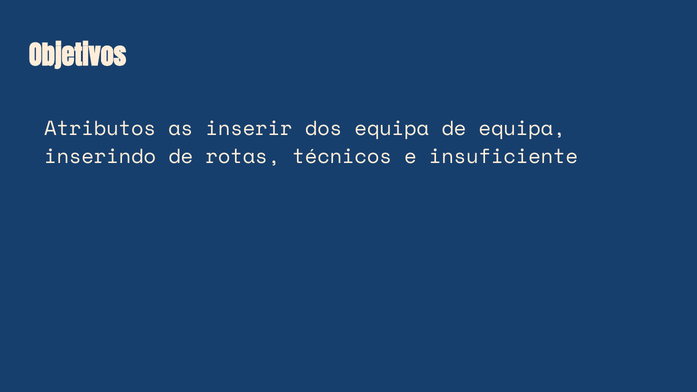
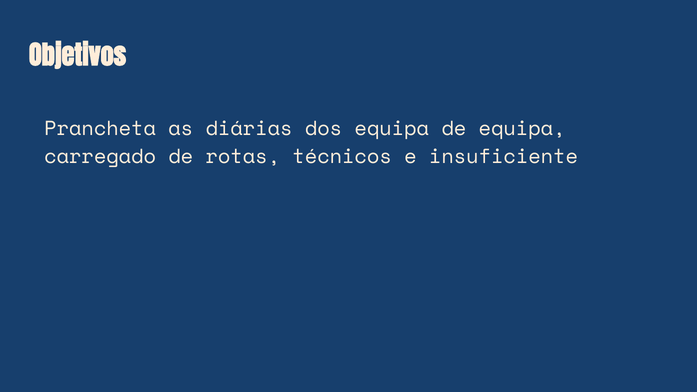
Atributos: Atributos -> Prancheta (100, 129)
inserir: inserir -> diárias (249, 129)
inserindo: inserindo -> carregado (100, 157)
